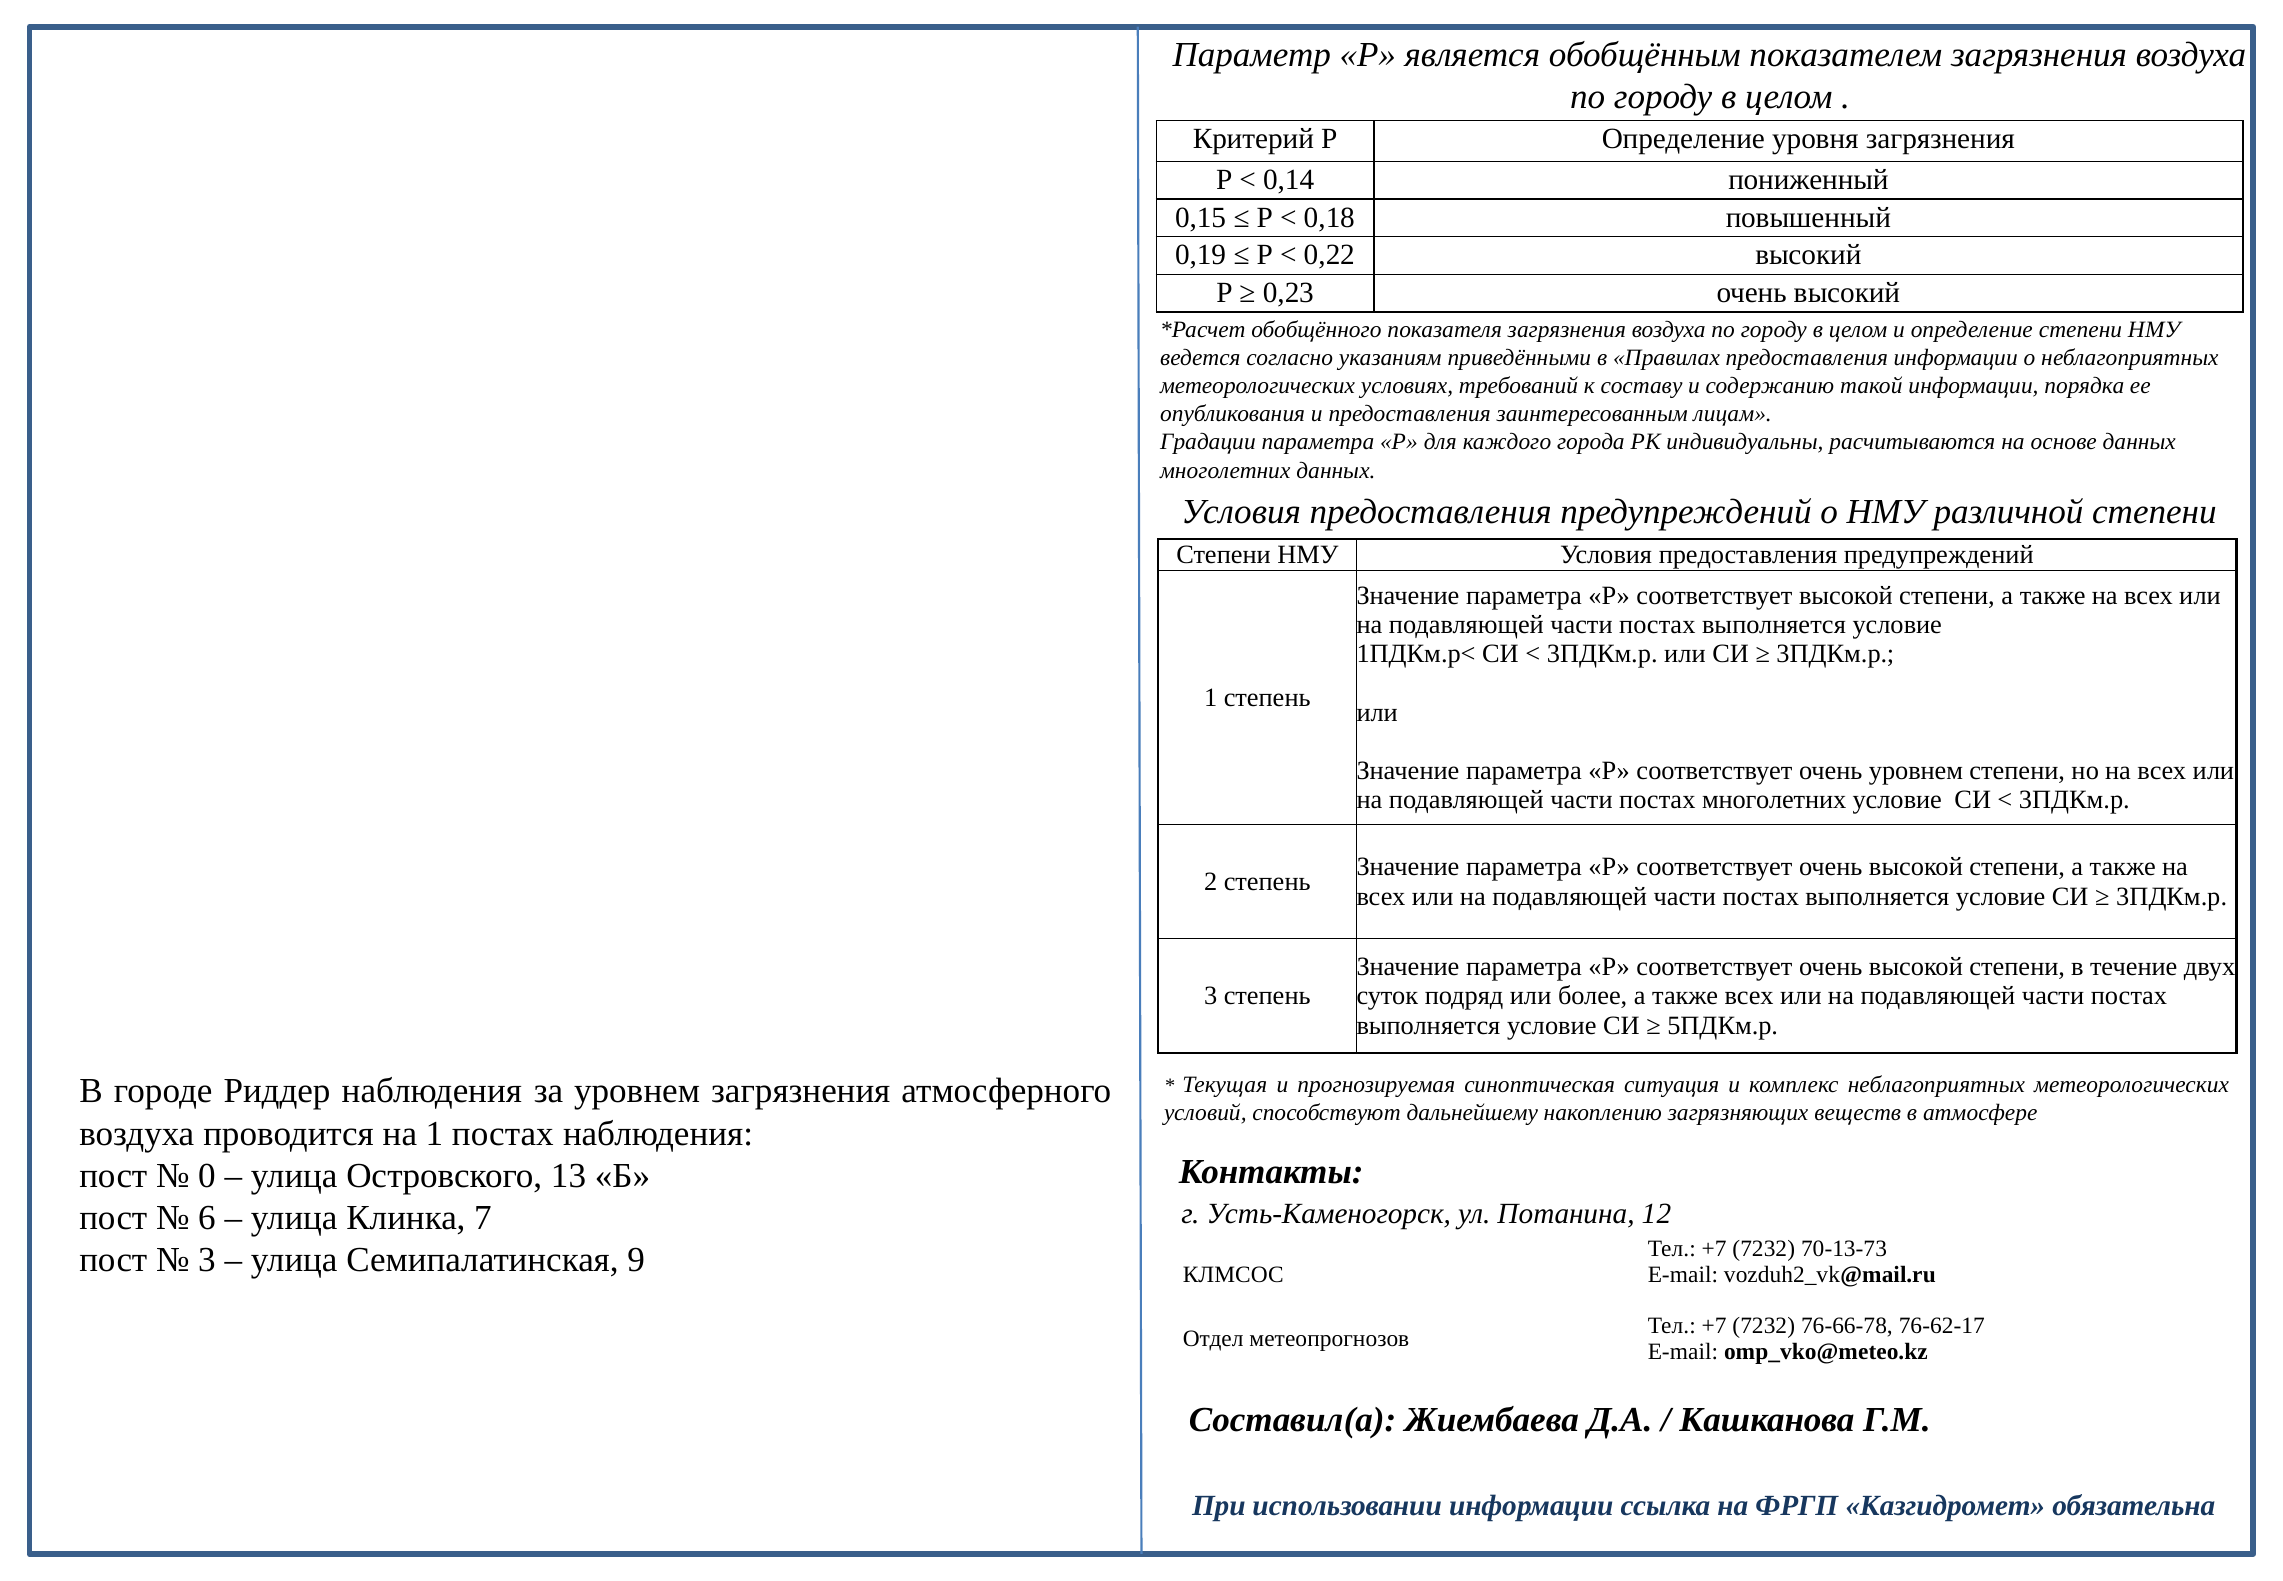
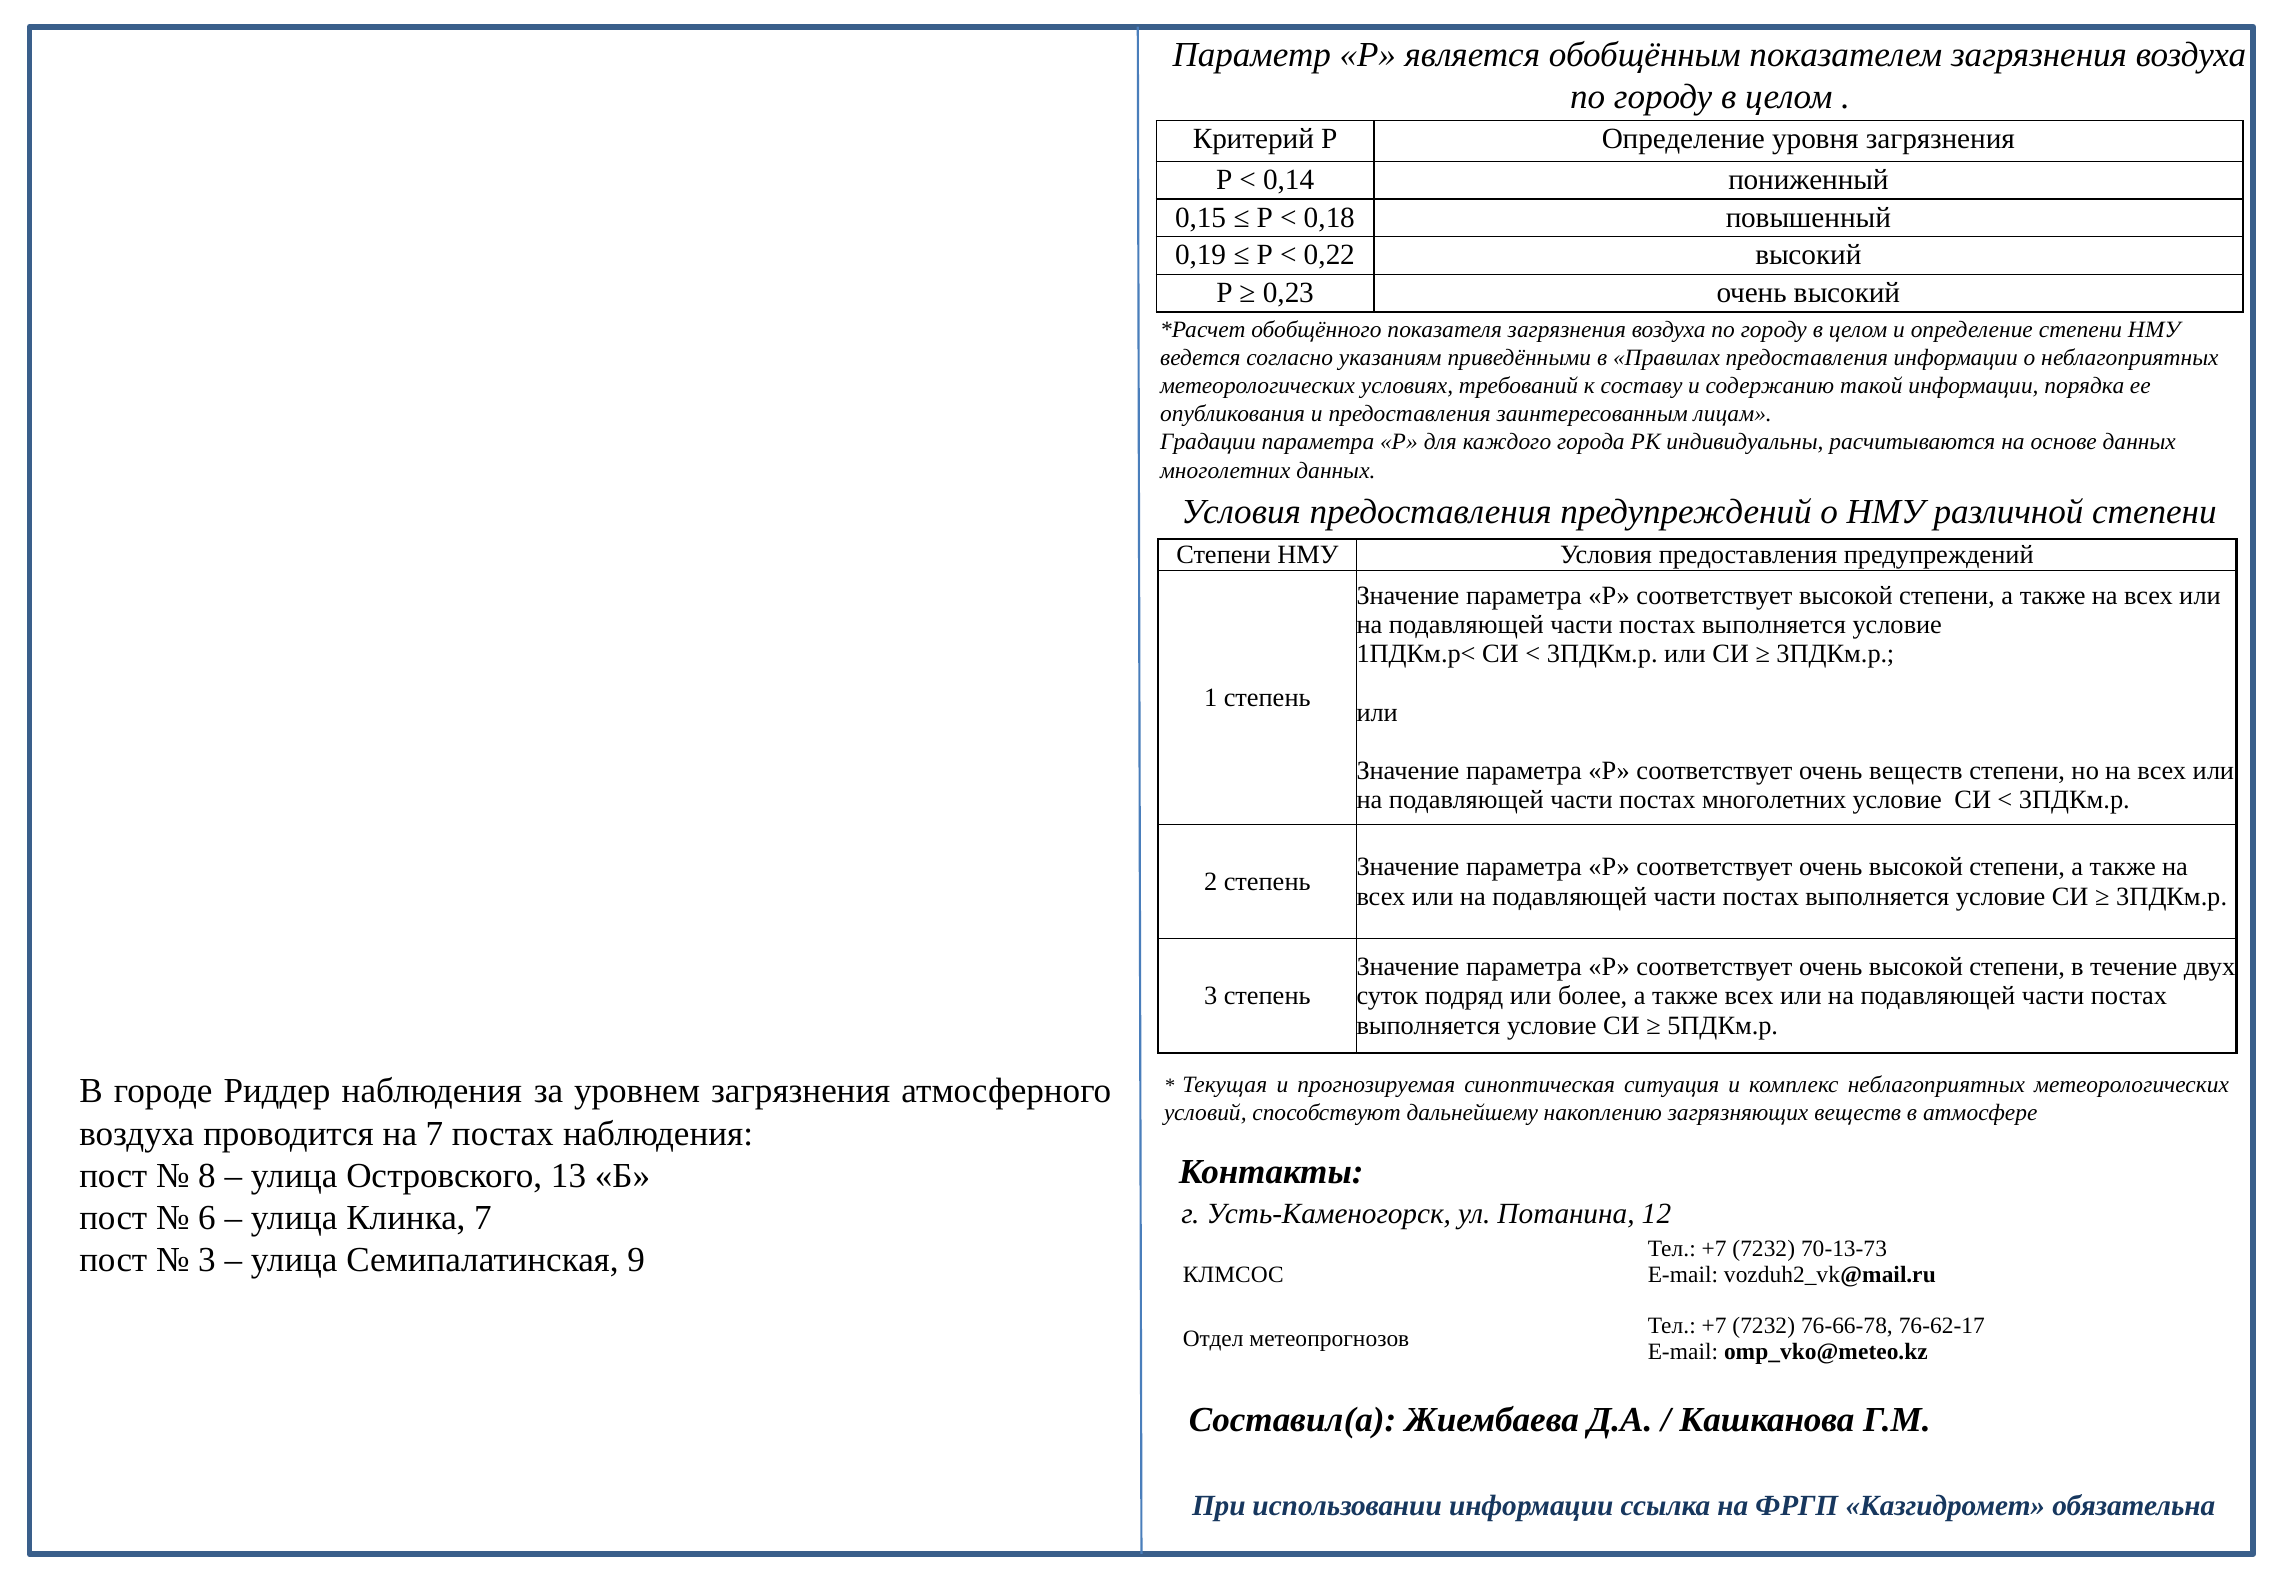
очень уровнем: уровнем -> веществ (1916, 771)
на 1: 1 -> 7 (434, 1133)
0: 0 -> 8 (207, 1175)
